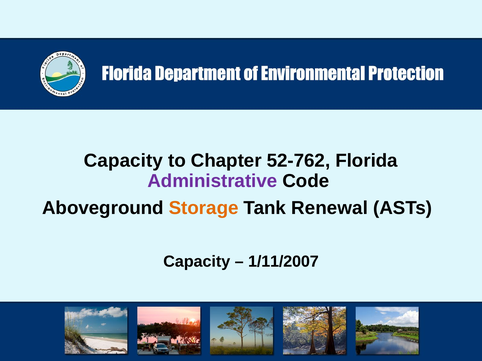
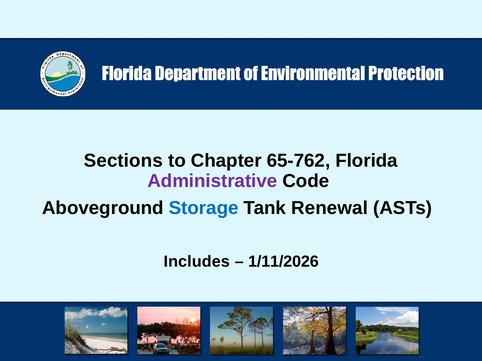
Capacity: Capacity -> Sections (123, 161)
52-762: 52-762 -> 65-762 (299, 161)
Storage colour: orange -> blue (204, 208)
Capacity: Capacity -> Includes (197, 262)
1/11/2007: 1/11/2007 -> 1/11/2026 (283, 262)
